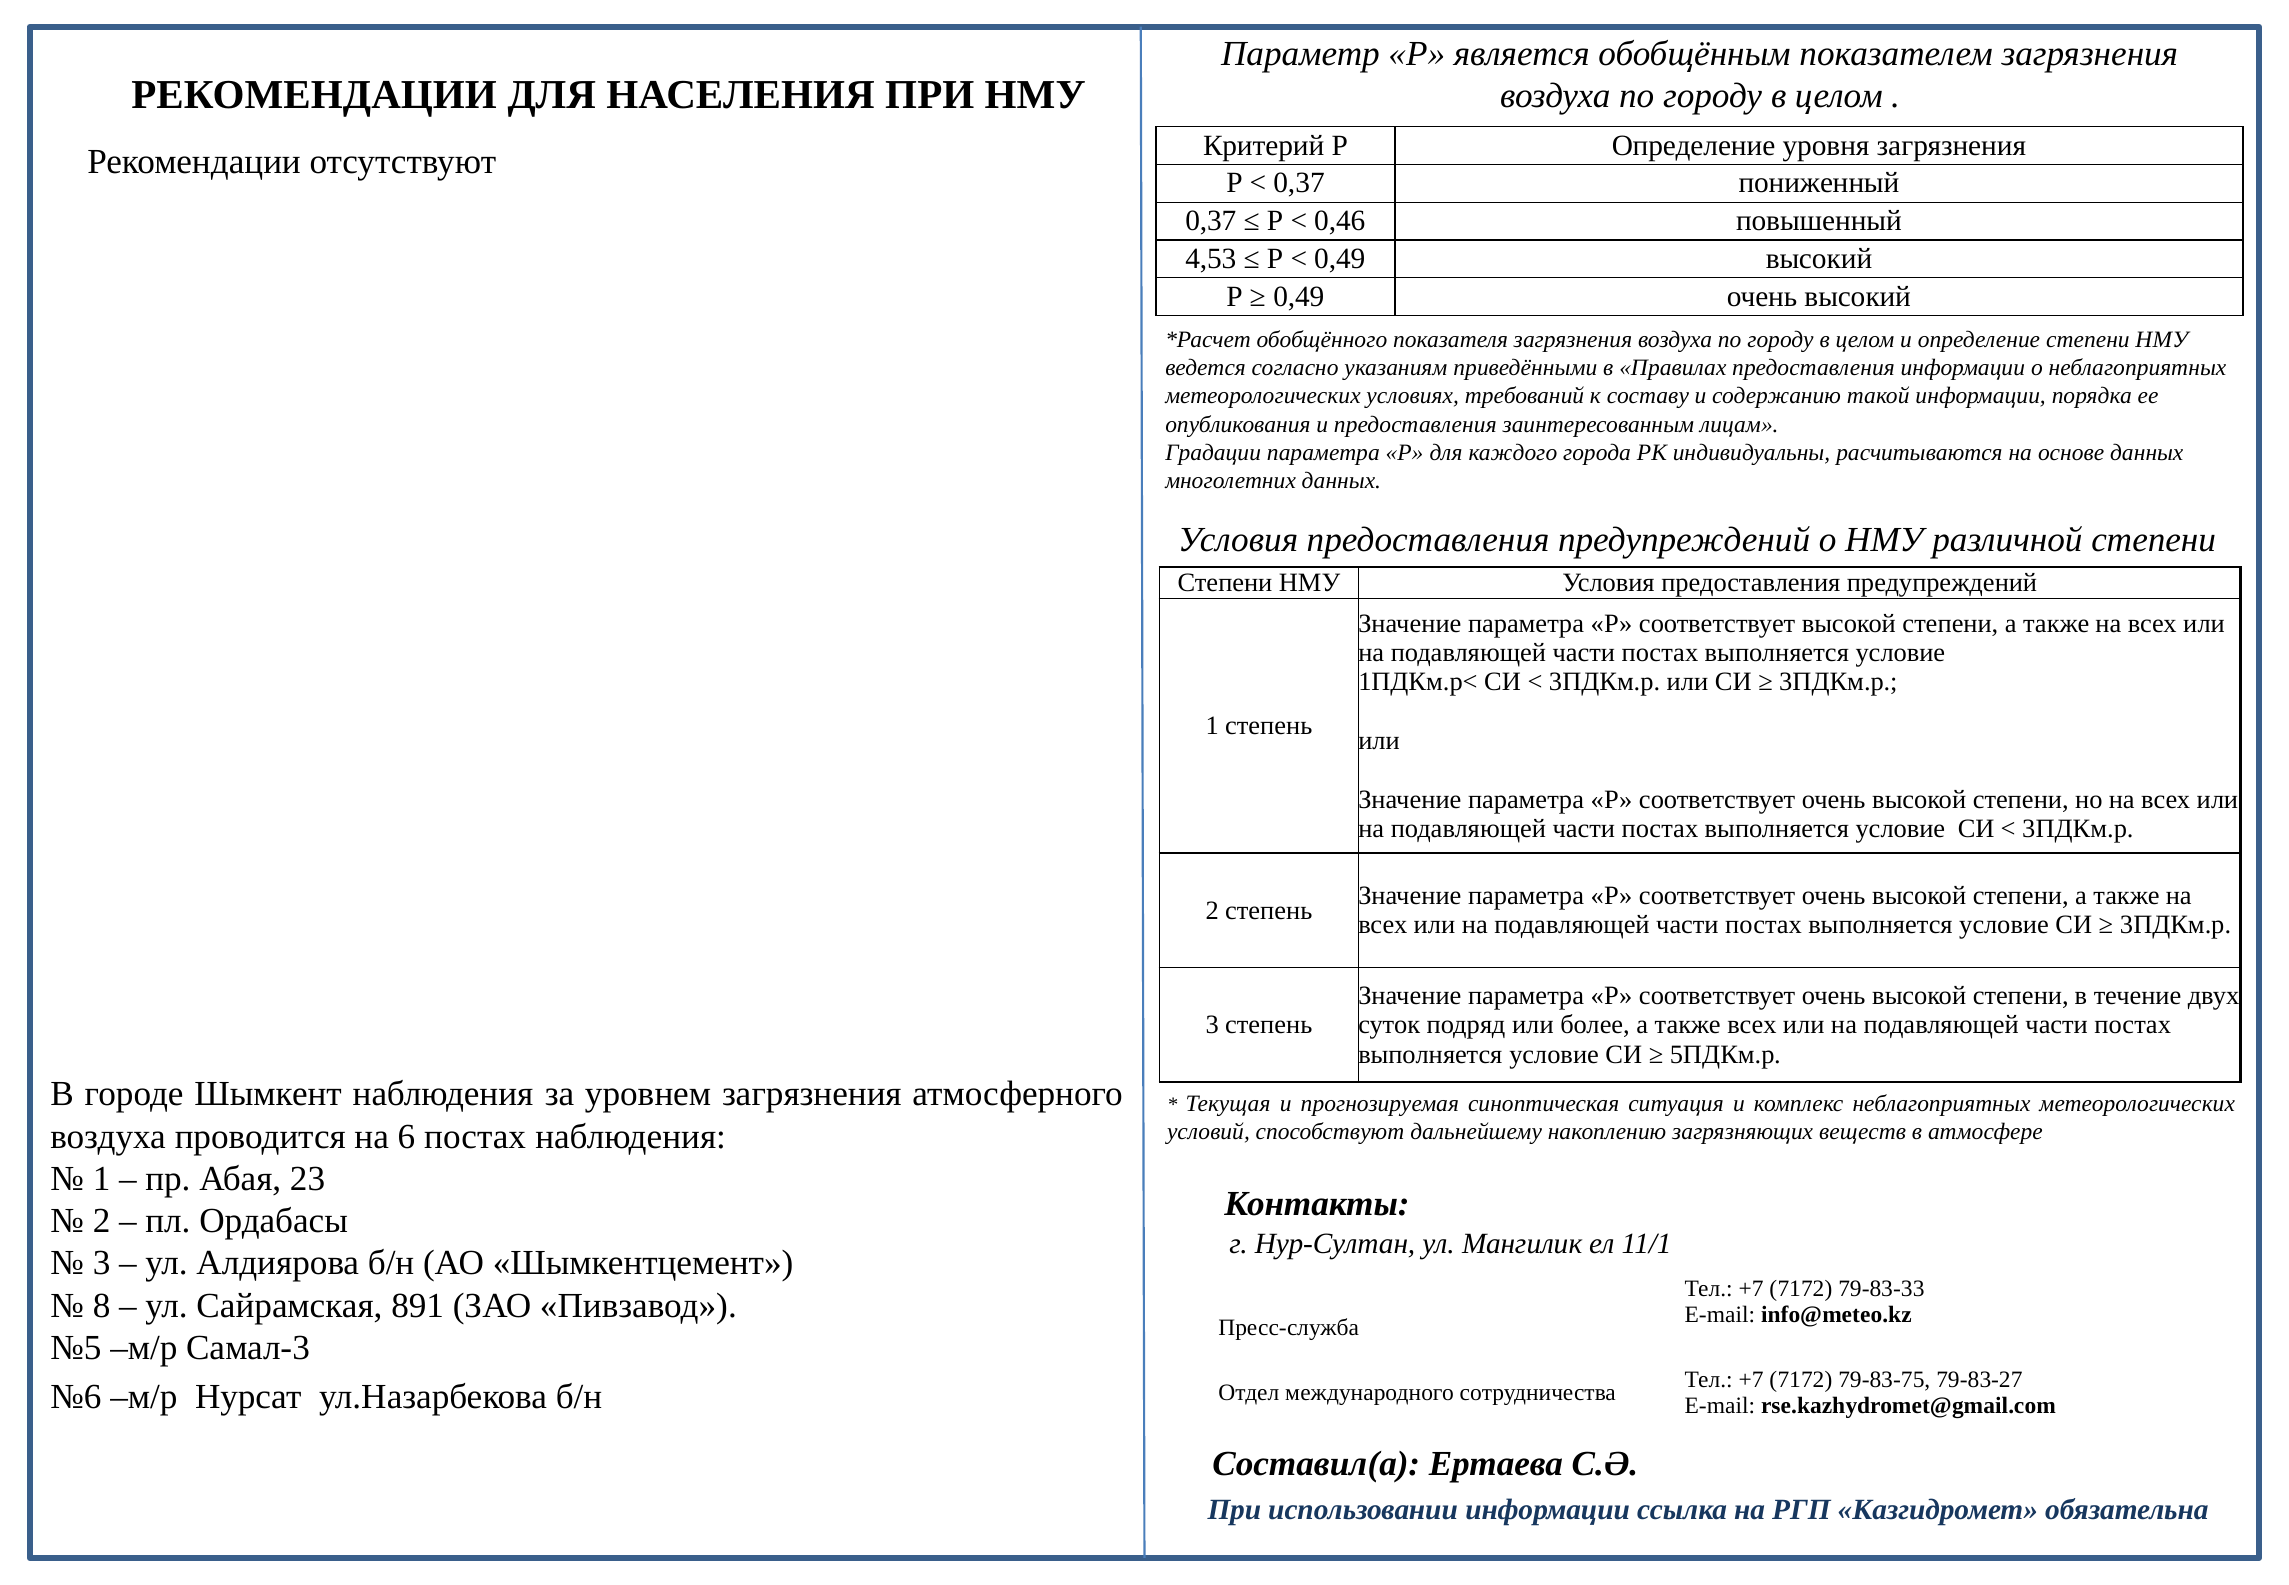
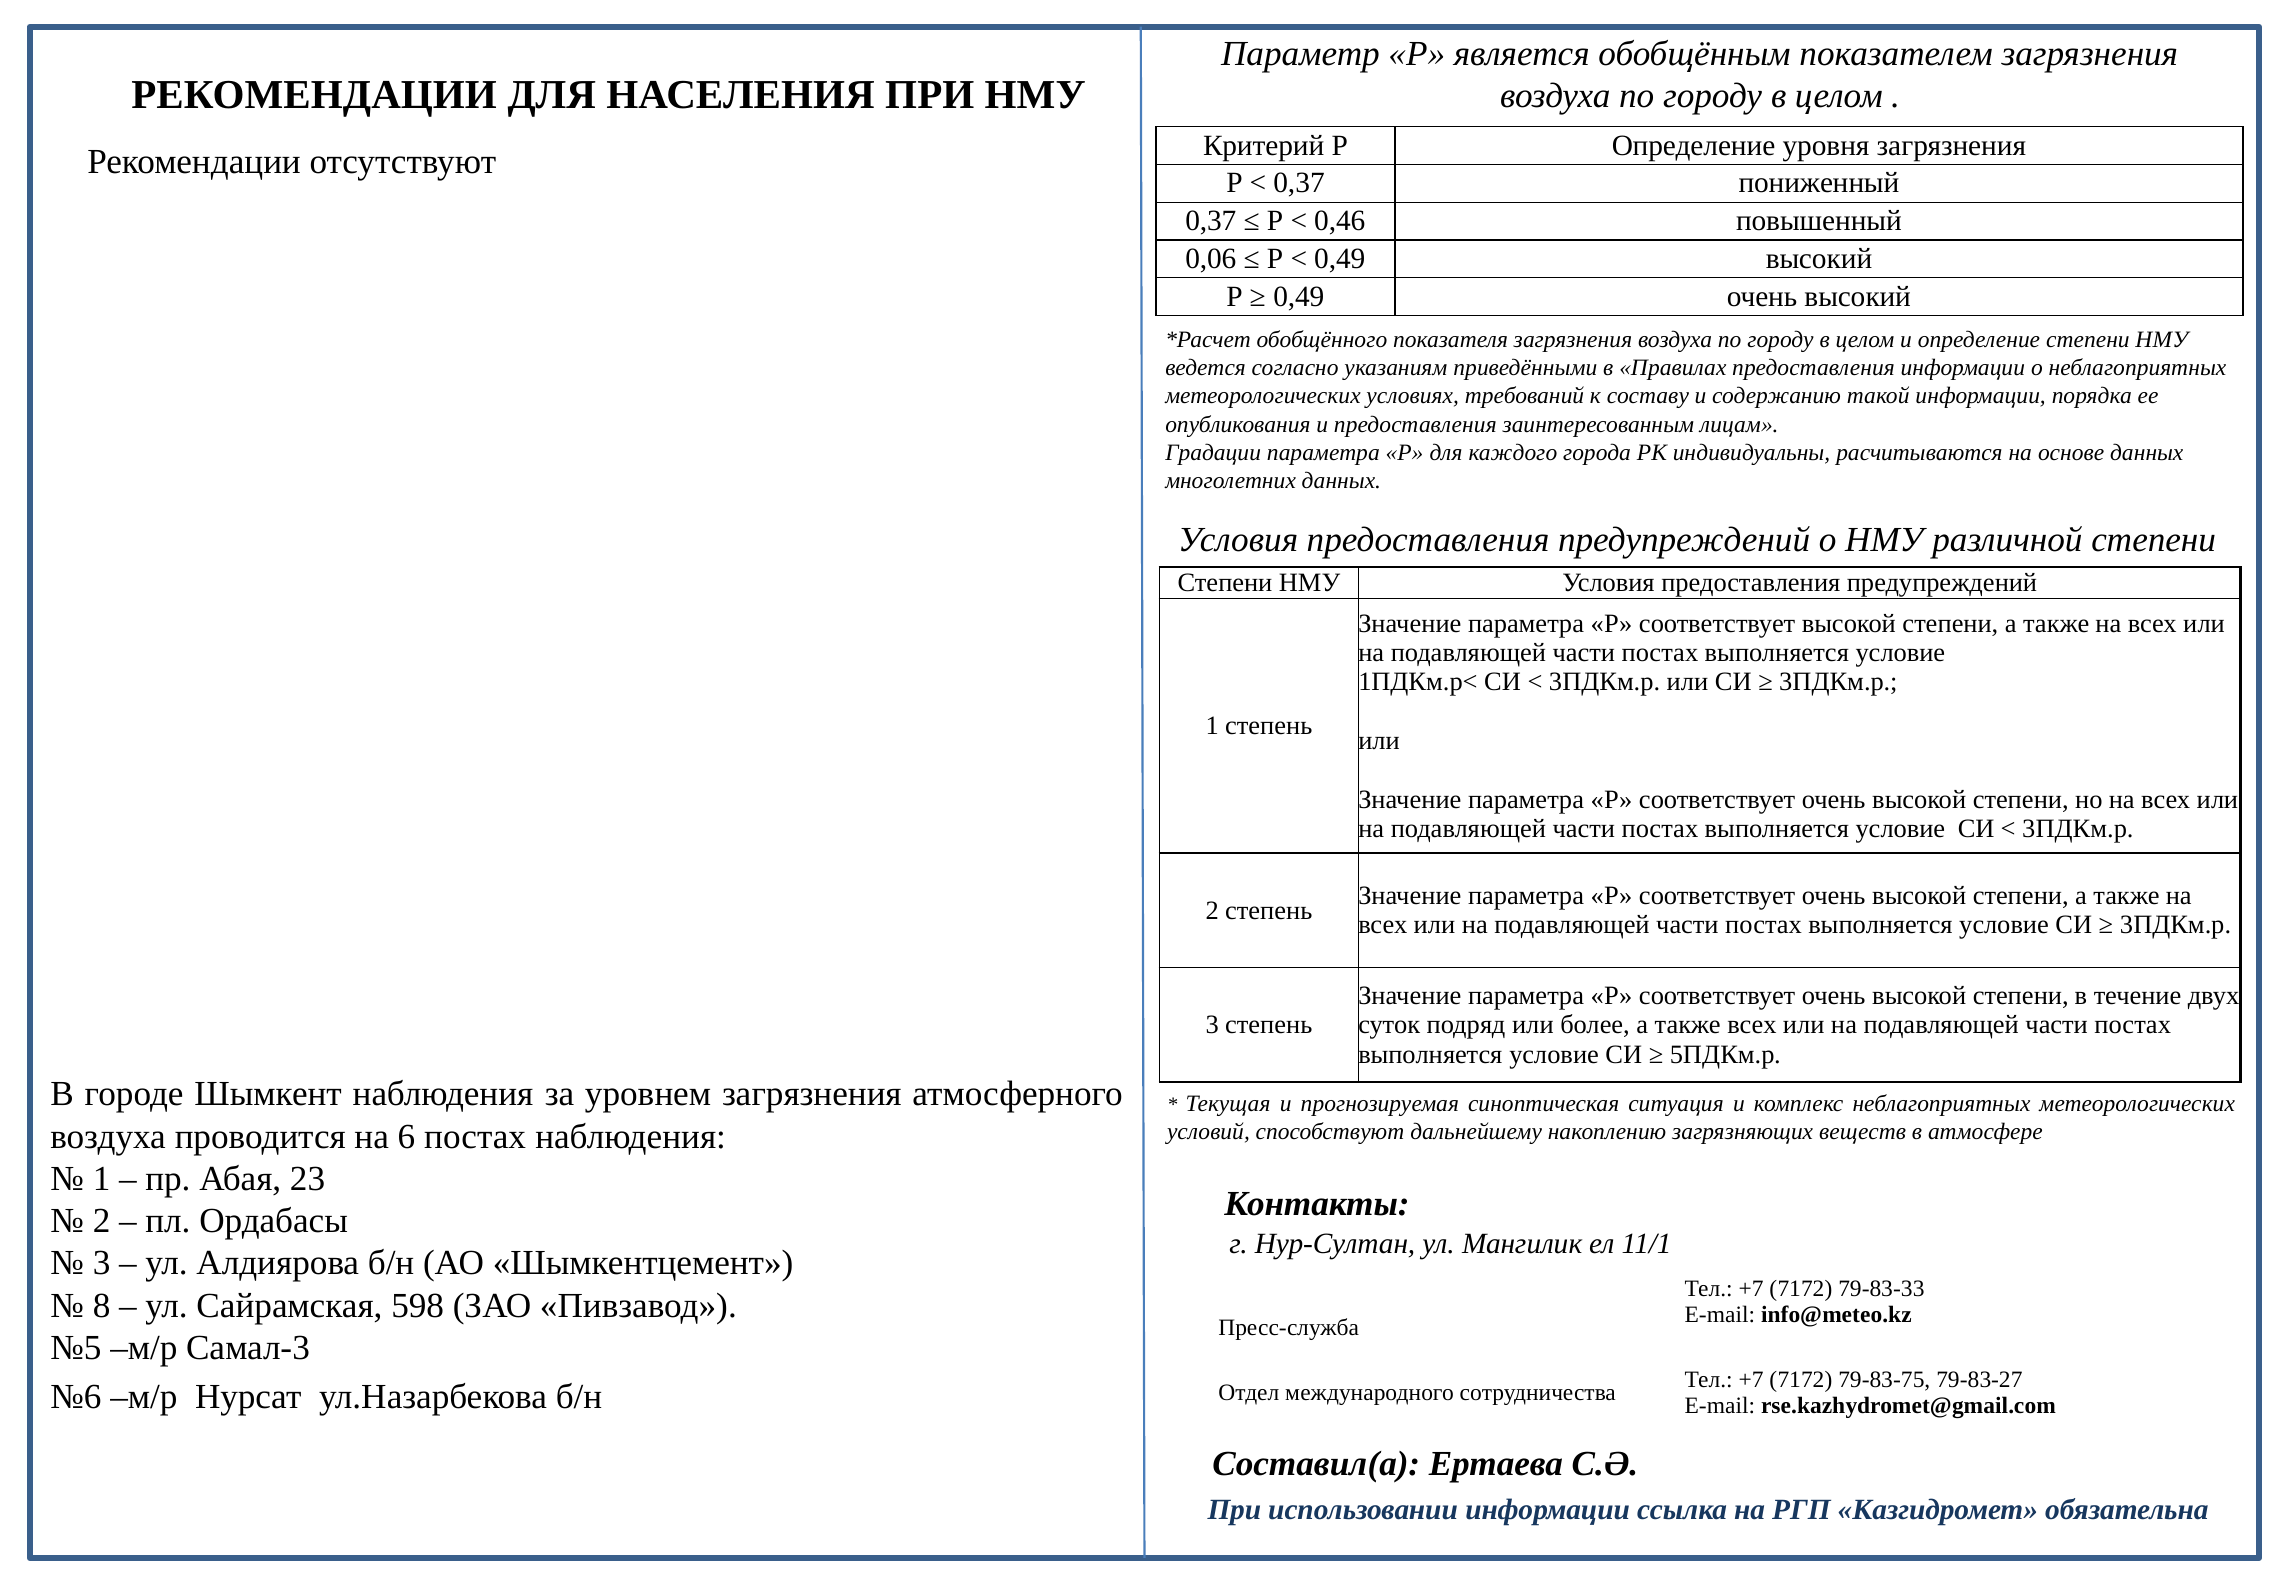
4,53: 4,53 -> 0,06 (1211, 259)
891: 891 -> 598 (418, 1305)
